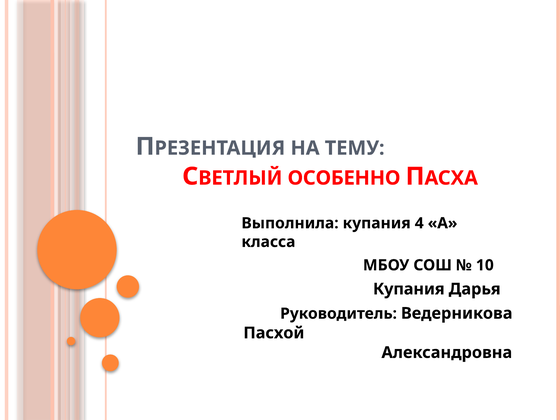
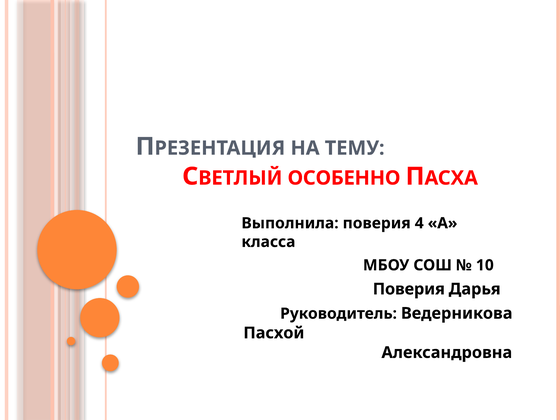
Выполнила купания: купания -> поверия (377, 223)
Купания: Купания -> Поверия (409, 289)
